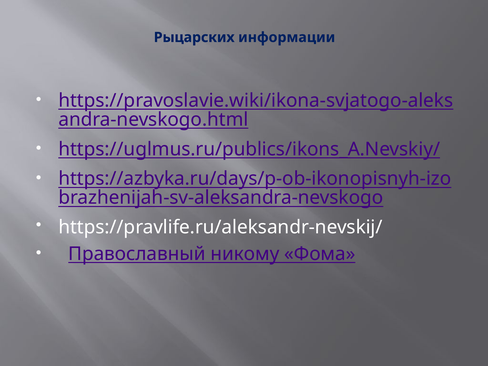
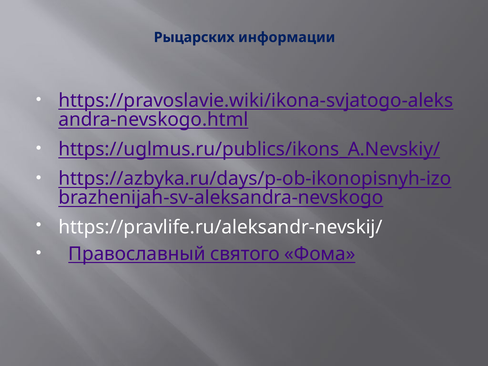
никому: никому -> святого (245, 254)
